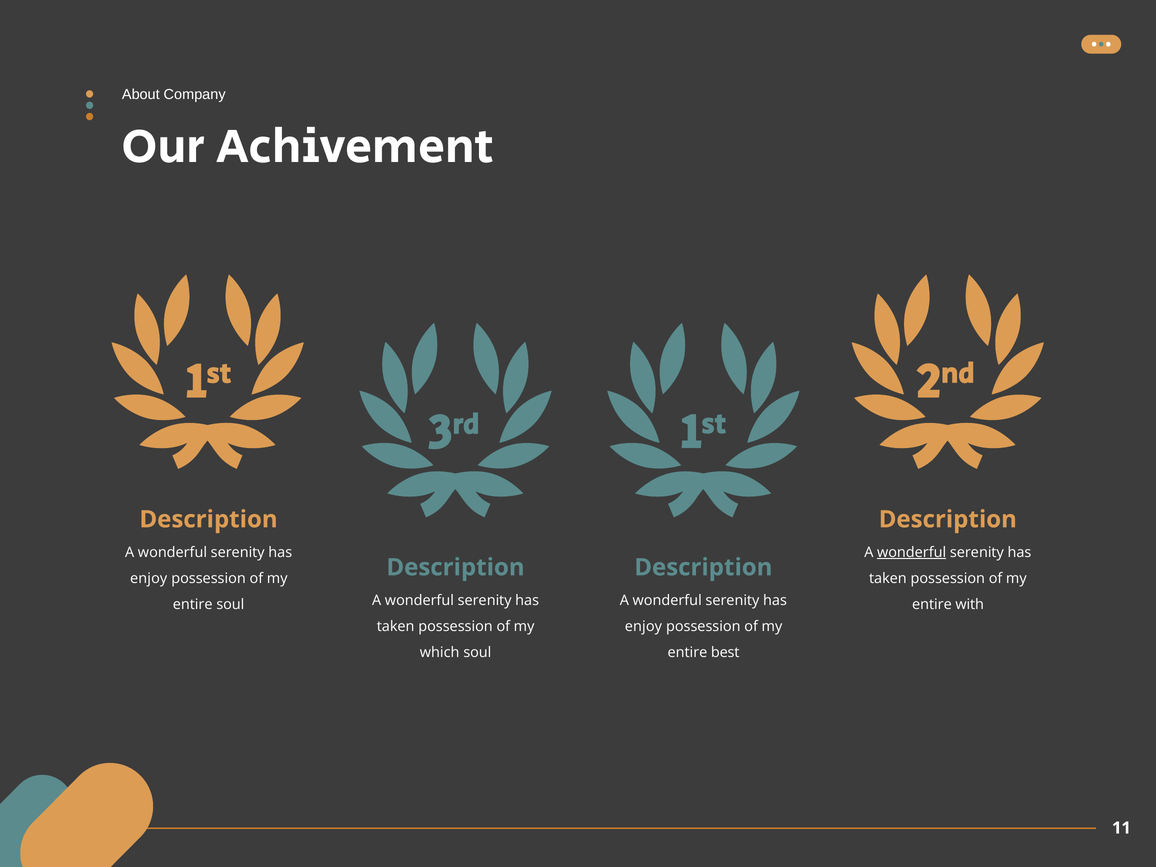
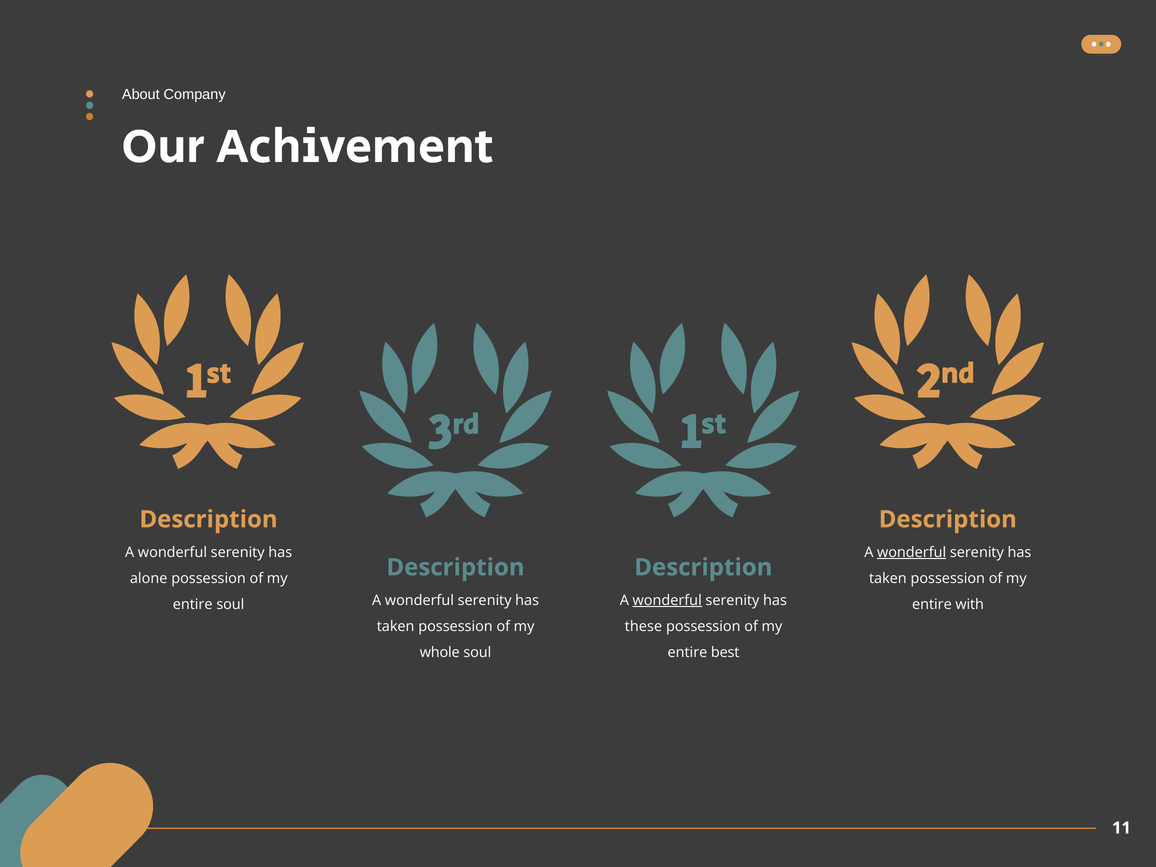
enjoy: enjoy -> alone (149, 578)
wonderful underline: none -> present (667, 600)
enjoy: enjoy -> these (643, 626)
which: which -> whole (440, 652)
